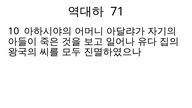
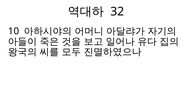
71: 71 -> 32 (117, 12)
